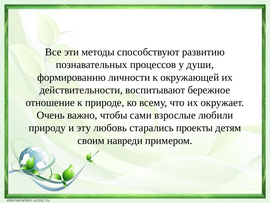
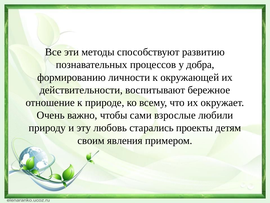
души: души -> добра (200, 65)
навреди: навреди -> явления (125, 140)
